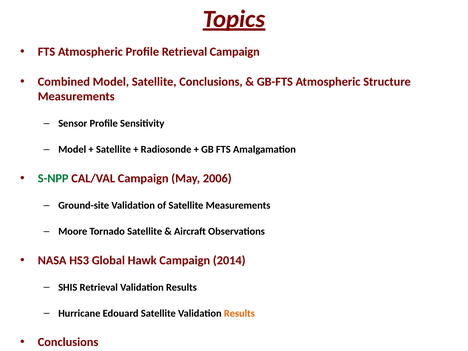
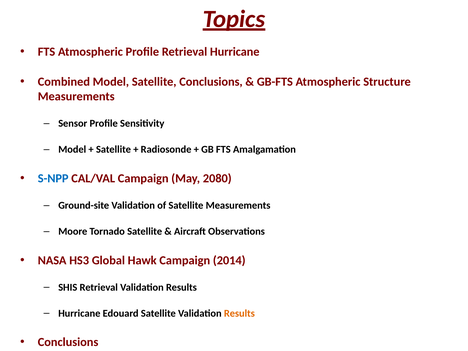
Retrieval Campaign: Campaign -> Hurricane (235, 52)
S-NPP colour: green -> blue (53, 178)
2006: 2006 -> 2080 (217, 178)
